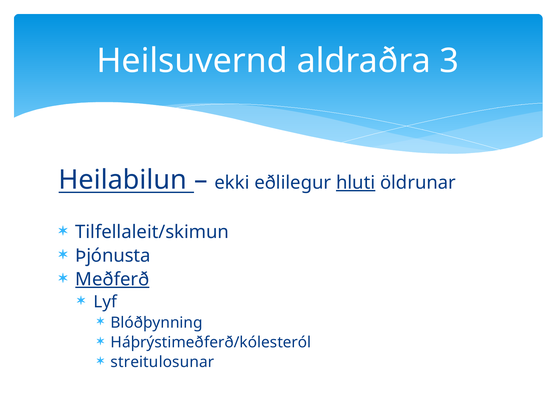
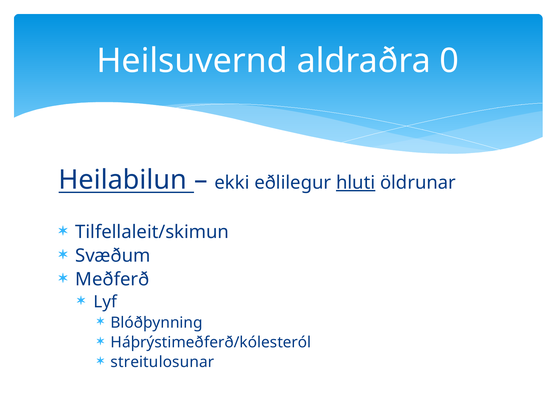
3: 3 -> 0 (449, 61)
Þjónusta: Þjónusta -> Svæðum (113, 256)
Meðferð underline: present -> none (112, 279)
